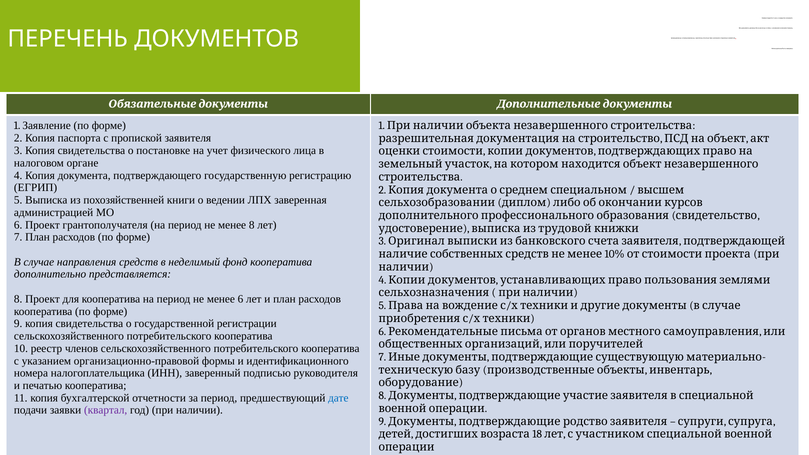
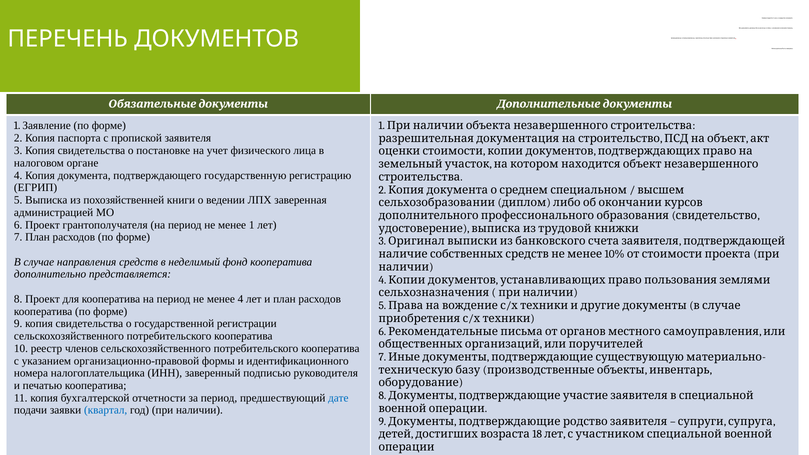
менее 8: 8 -> 1 (252, 225)
менее 6: 6 -> 4 (240, 299)
квартал colour: purple -> blue (106, 410)
